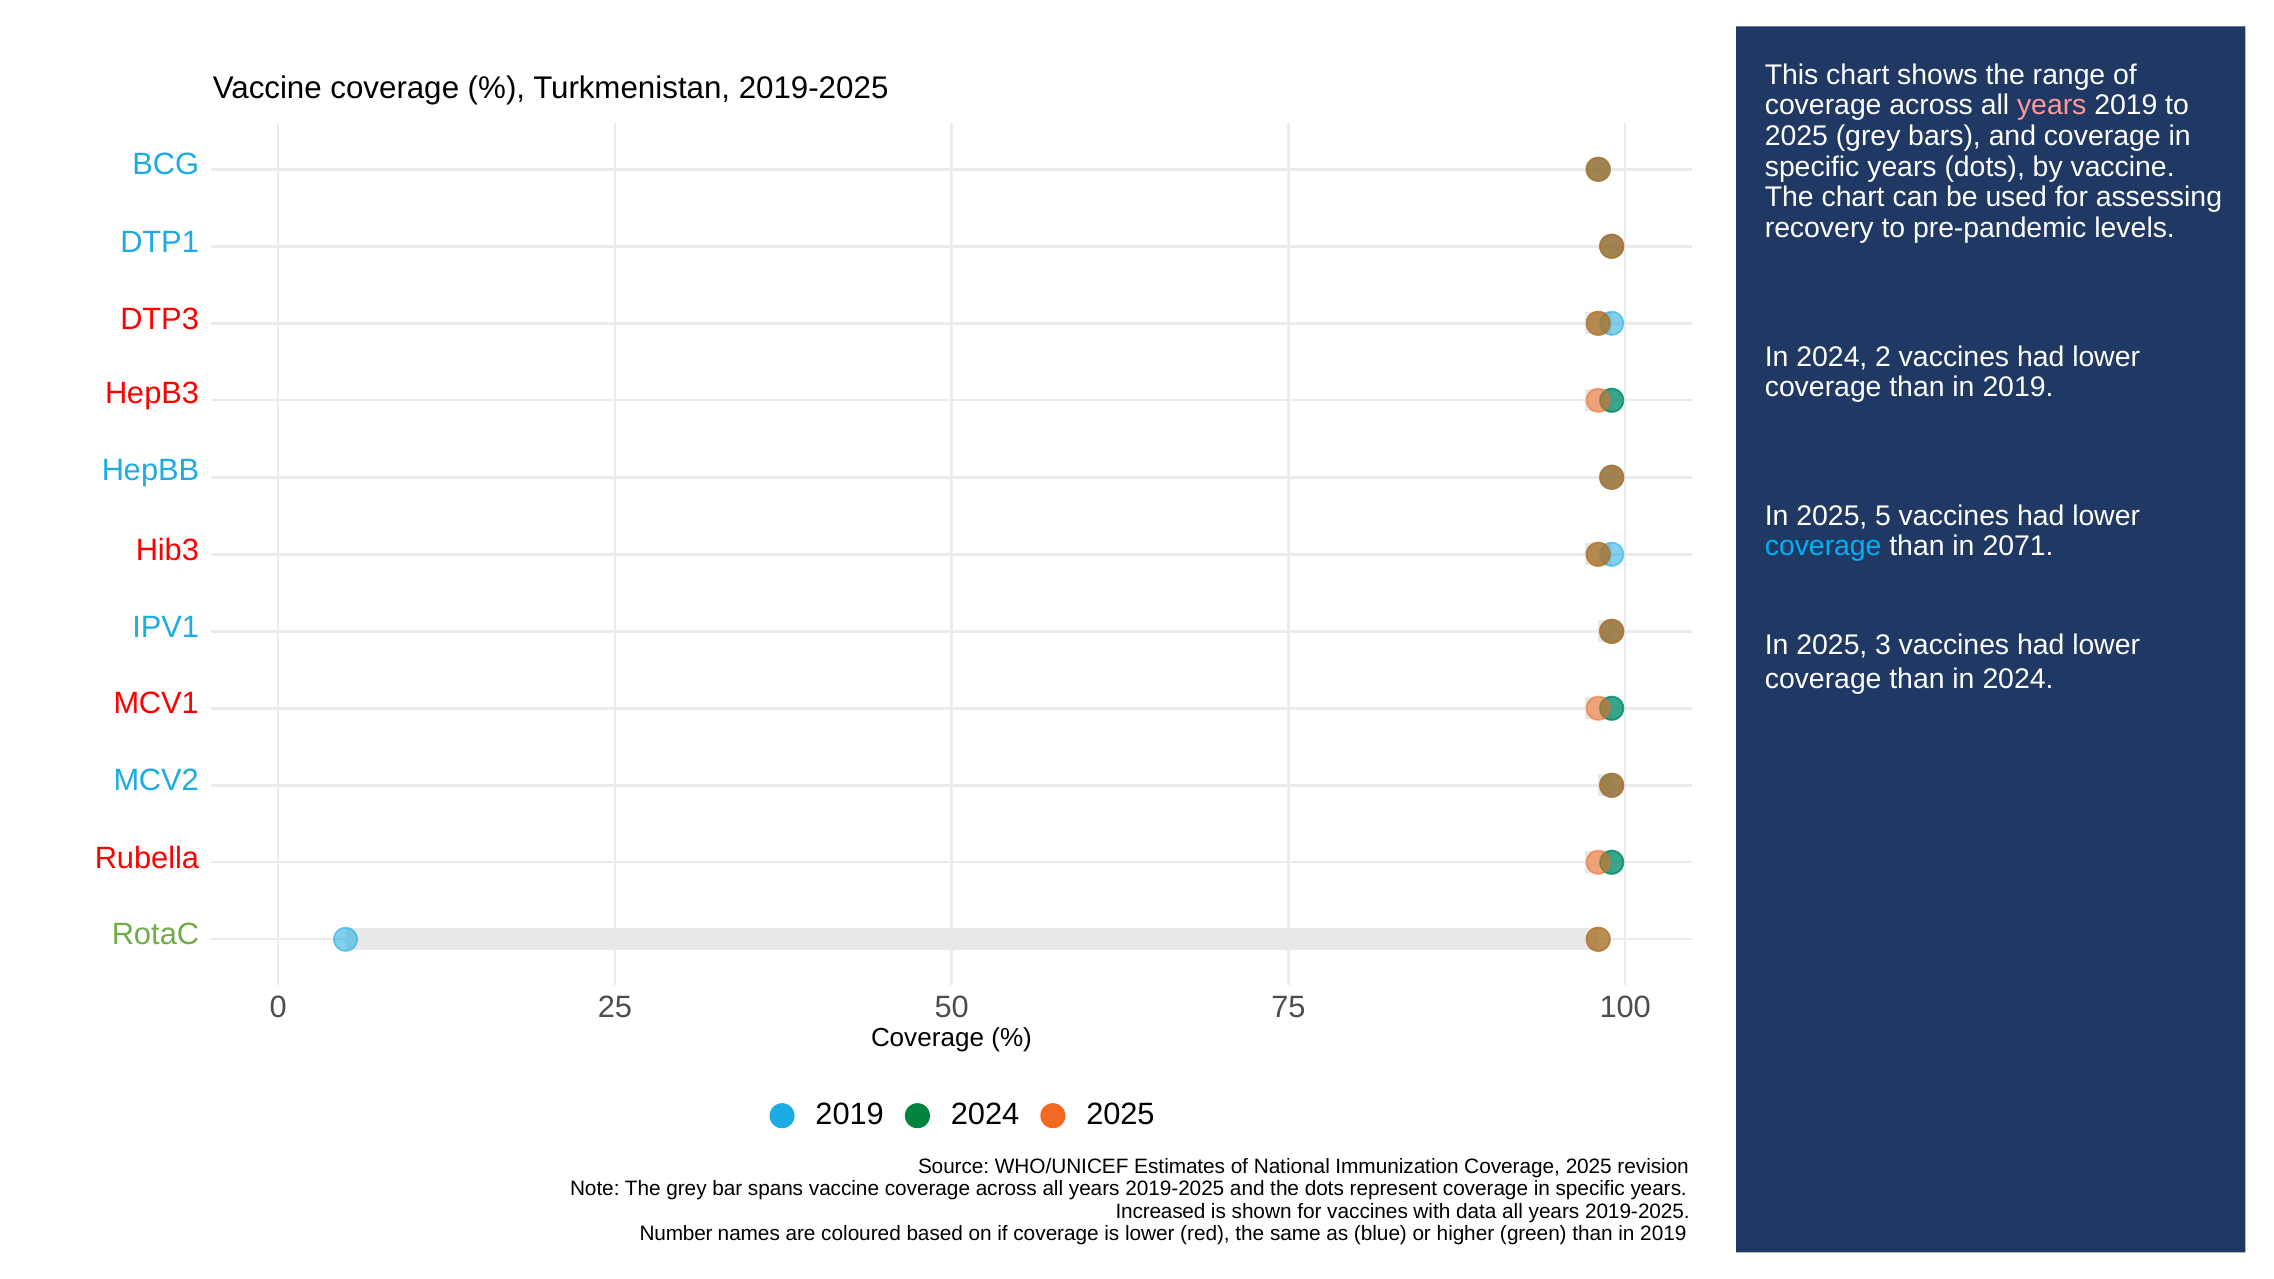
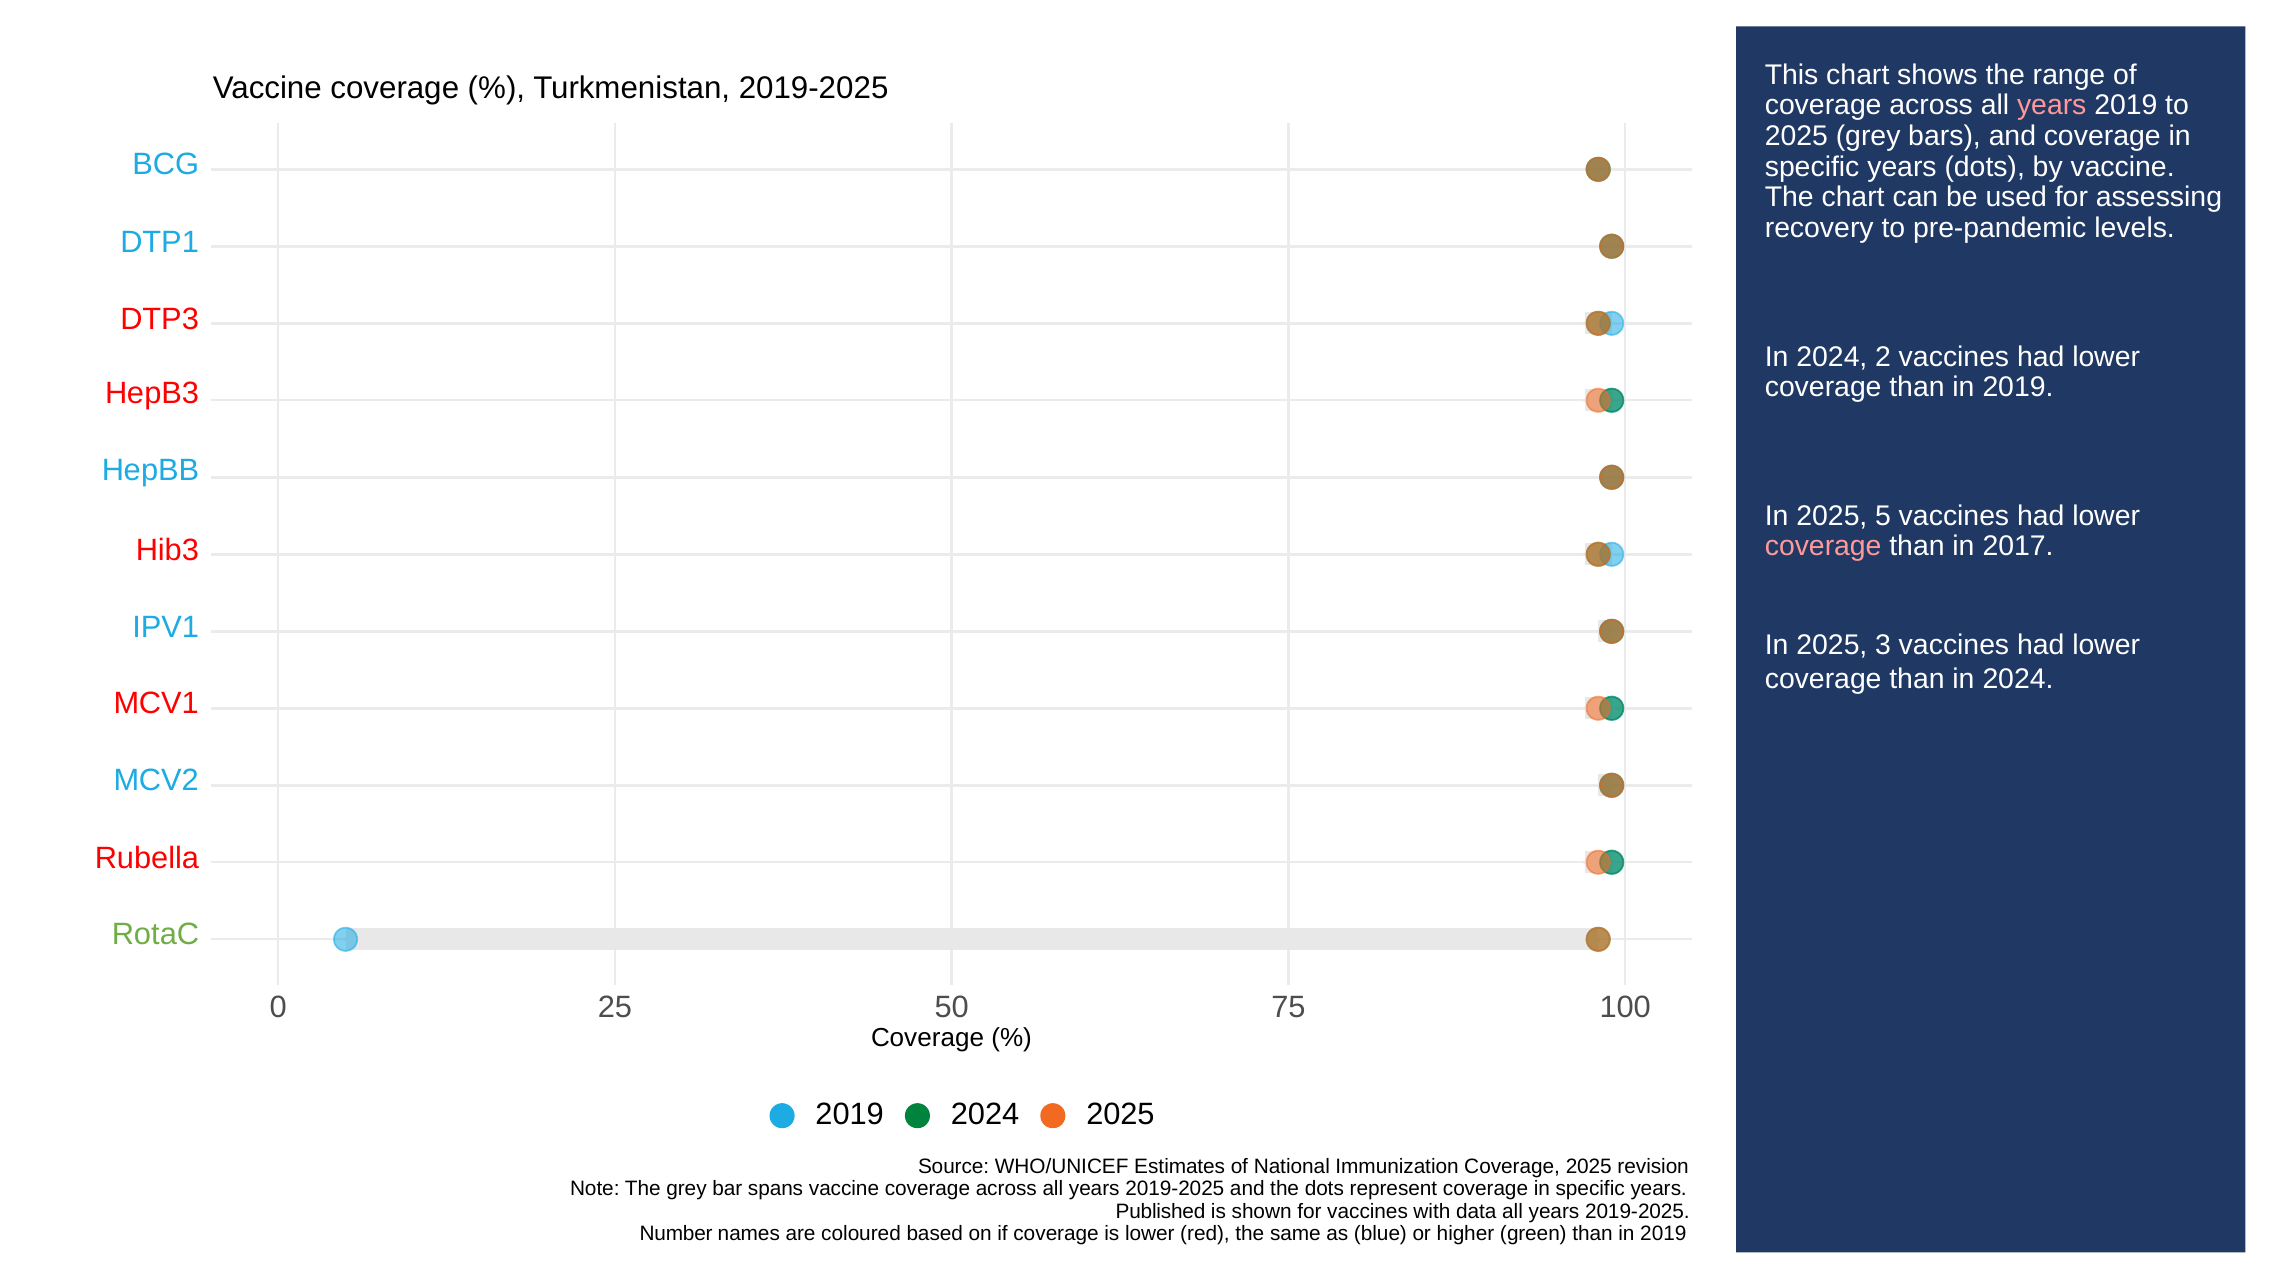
coverage colour: light blue -> pink (1823, 547)
2071: 2071 -> 2017 (2018, 547)
Increased: Increased -> Published (1161, 1212)
